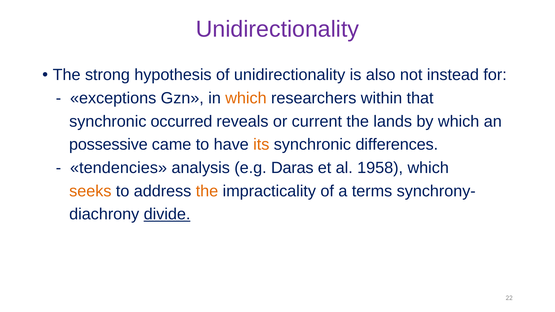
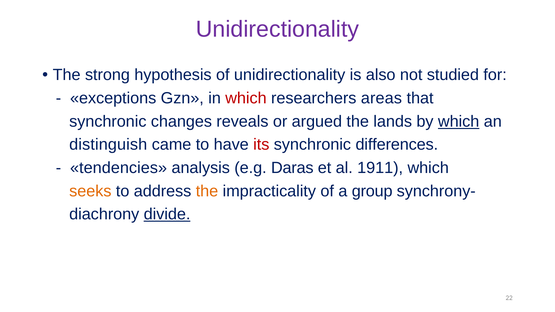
instead: instead -> studied (453, 75)
which colour: orange -> red (246, 98)
within: within -> areas (381, 98)
occurred: occurred -> changes (181, 121)
current: current -> argued (317, 121)
which underline: none -> present (459, 121)
possessive: possessive -> distinguish (108, 145)
its colour: orange -> red (261, 145)
1958: 1958 -> 1911 (380, 168)
terms: terms -> group (372, 191)
